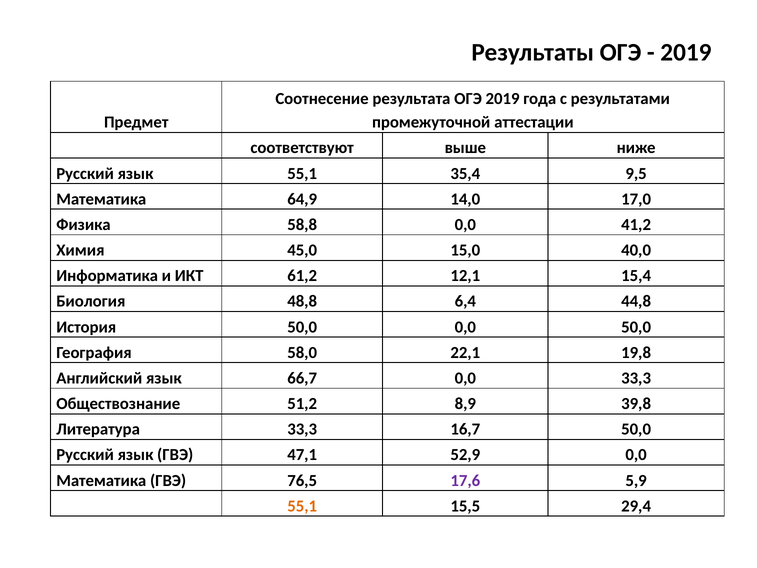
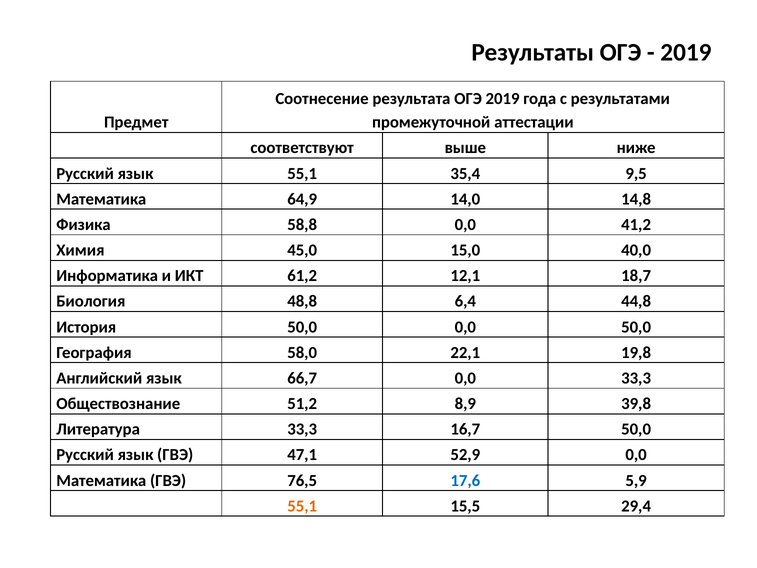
17,0: 17,0 -> 14,8 (636, 199)
15,4: 15,4 -> 18,7 (636, 276)
17,6 colour: purple -> blue (465, 480)
